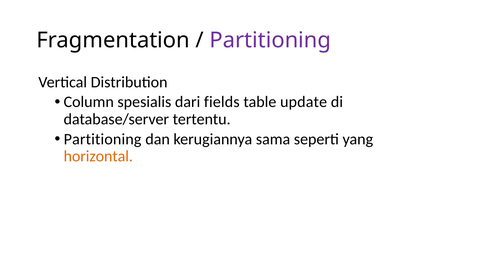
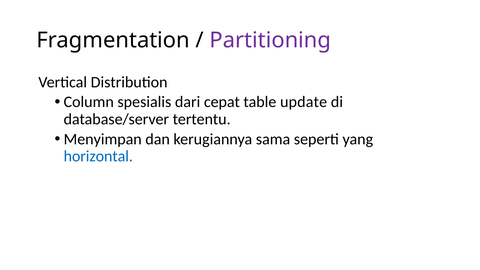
fields: fields -> cepat (222, 102)
Partitioning: Partitioning -> Menyimpan (103, 139)
horizontal colour: orange -> blue (98, 156)
